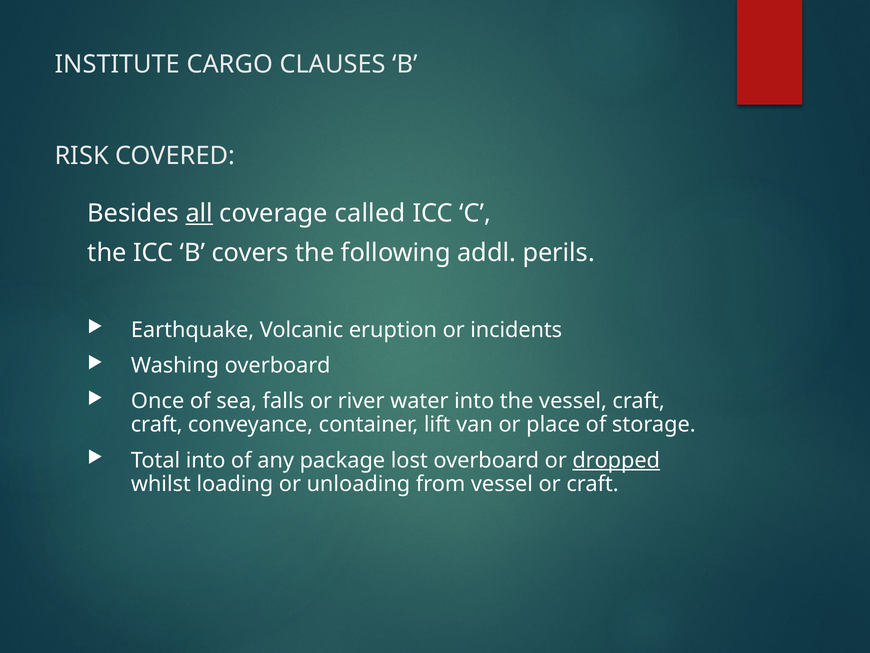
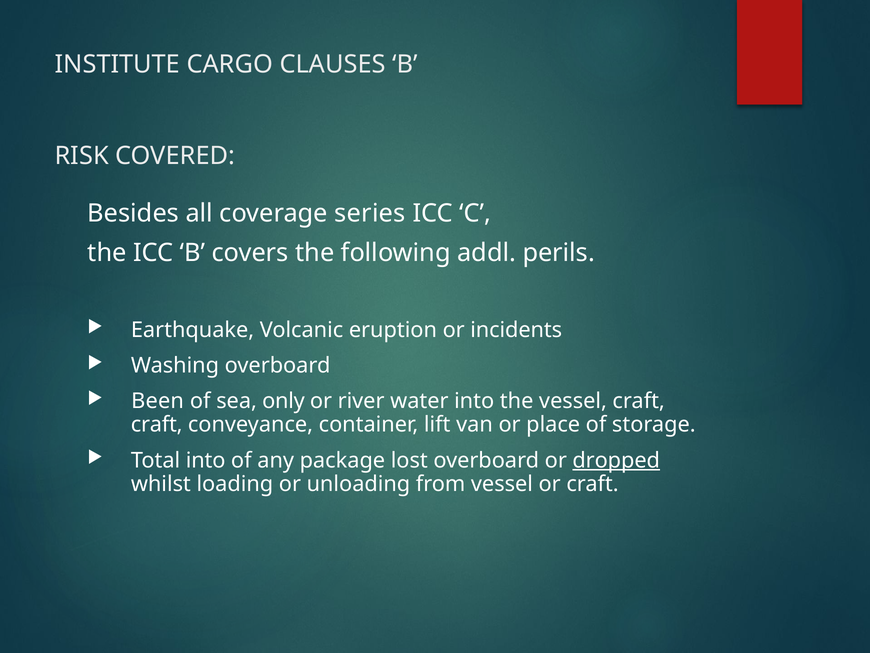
all underline: present -> none (199, 213)
called: called -> series (370, 213)
Once: Once -> Been (158, 401)
falls: falls -> only (283, 401)
